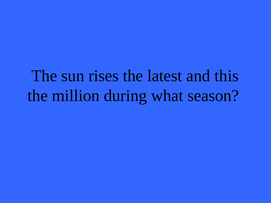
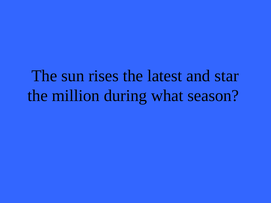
this: this -> star (227, 76)
